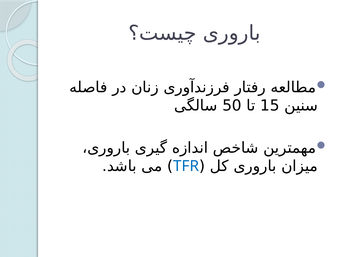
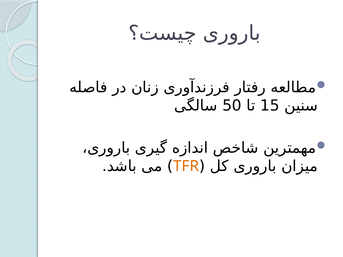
TFR colour: blue -> orange (186, 166)
